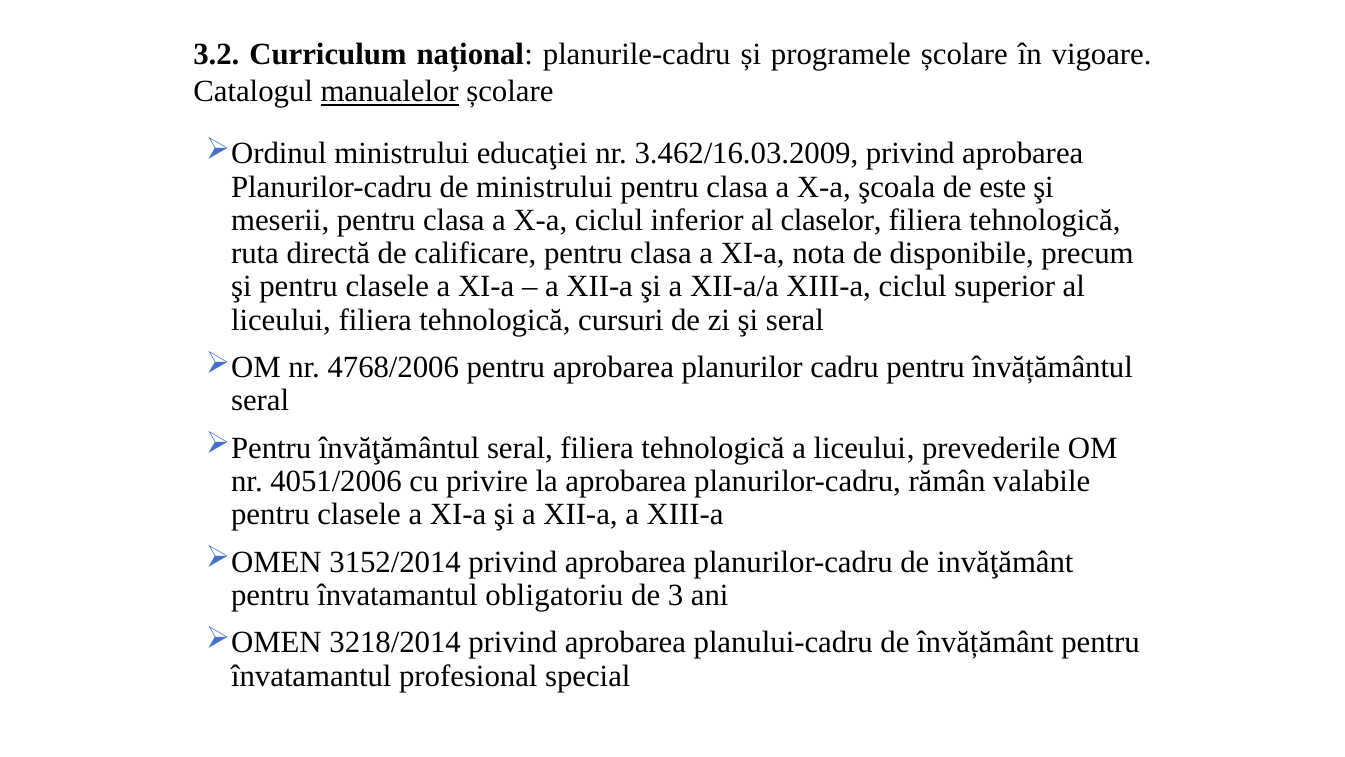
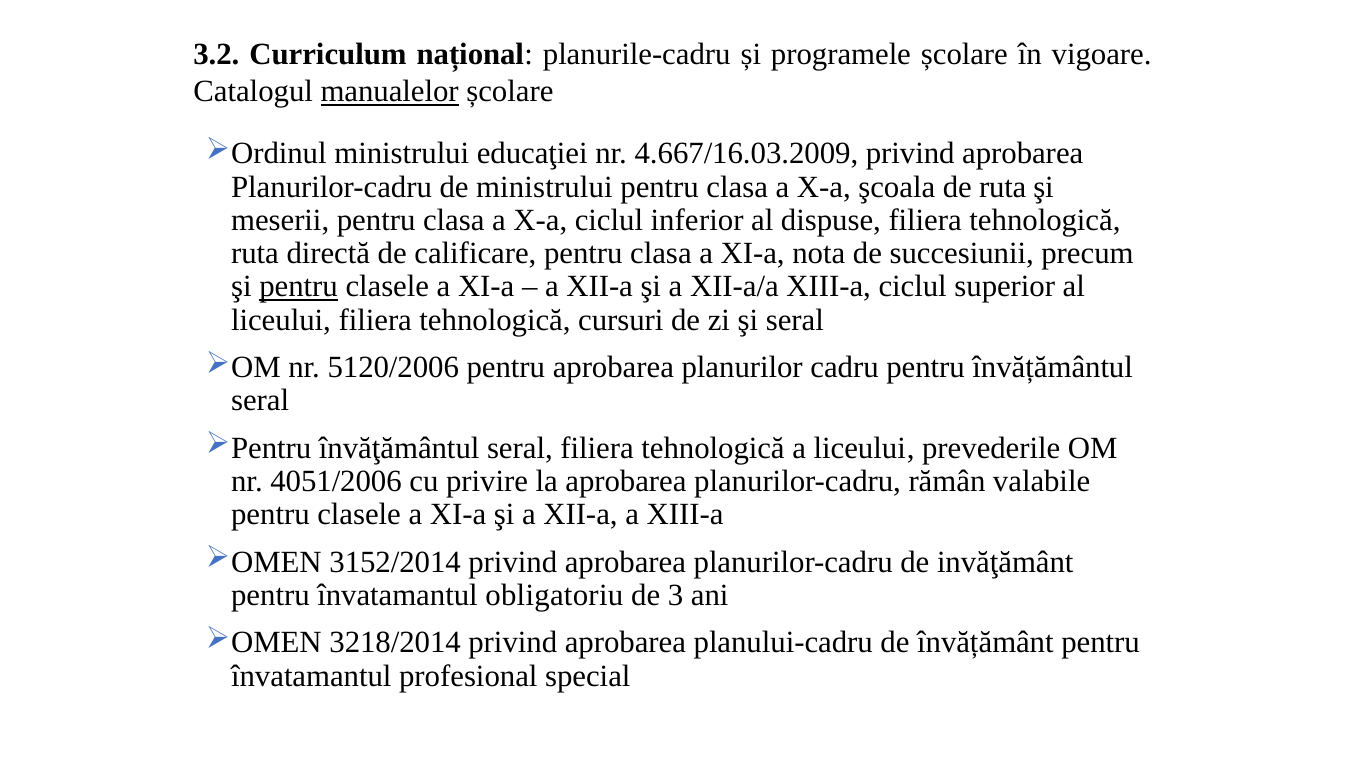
3.462/16.03.2009: 3.462/16.03.2009 -> 4.667/16.03.2009 (746, 153)
de este: este -> ruta (1003, 187)
claselor: claselor -> dispuse (831, 220)
disponibile: disponibile -> succesiunii (962, 253)
pentru underline: none -> present (299, 287)
4768/2006: 4768/2006 -> 5120/2006 (393, 367)
